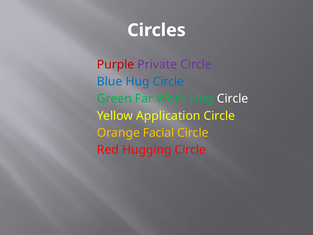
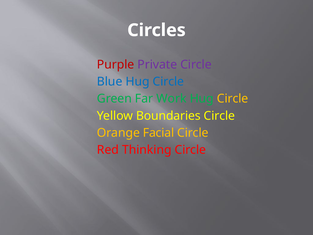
Circle colour: white -> yellow (233, 99)
Application: Application -> Boundaries (168, 116)
Hugging: Hugging -> Thinking (147, 150)
